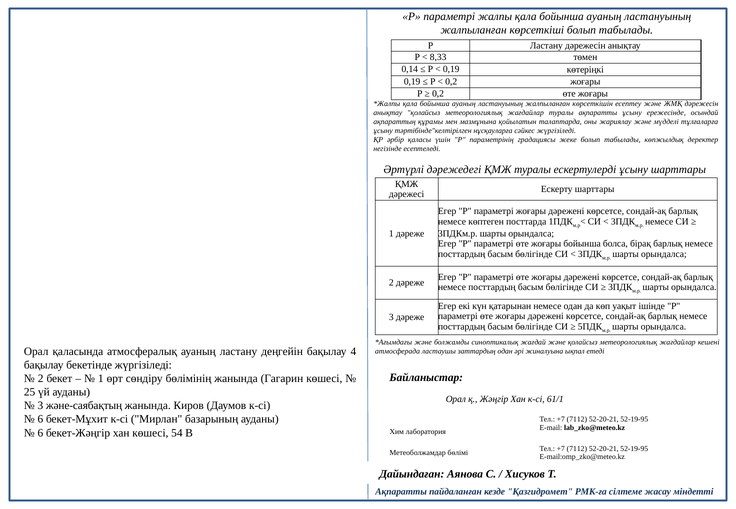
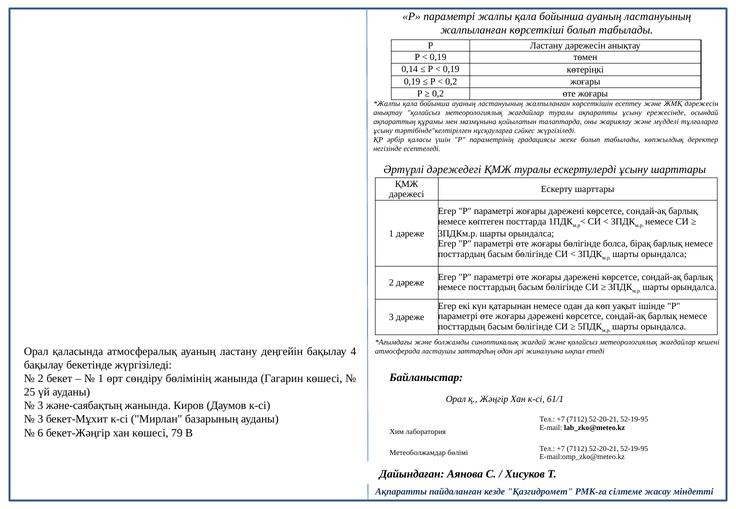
8,33: 8,33 -> 0,19 (438, 57)
жоғары бойынша: бойынша -> бөлігінде (582, 244)
6: 6 -> 3 (40, 420)
54: 54 -> 79 (177, 433)
